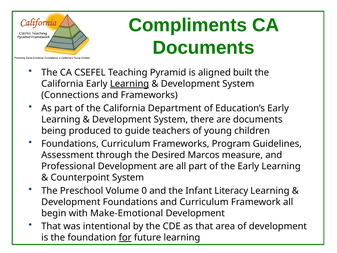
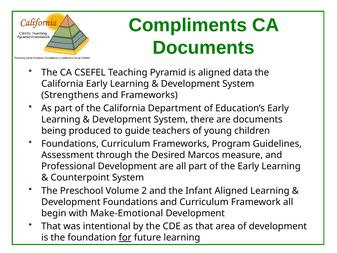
built: built -> data (243, 73)
Learning underline: present -> none (130, 84)
Connections: Connections -> Strengthens (70, 95)
0: 0 -> 2 (144, 191)
Infant Literacy: Literacy -> Aligned (231, 191)
